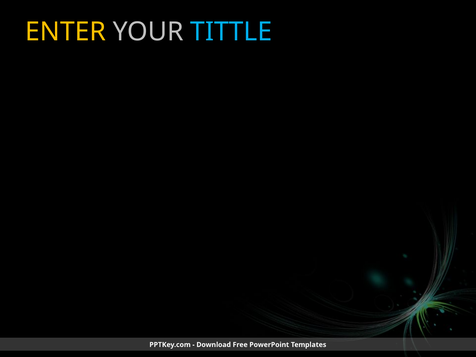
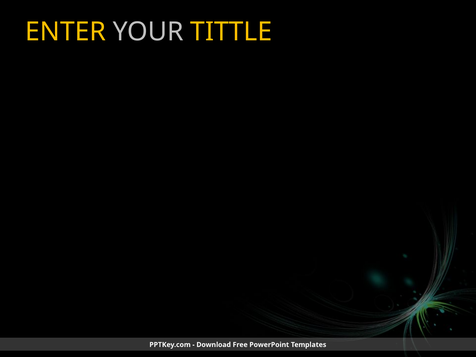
TITTLE colour: light blue -> yellow (231, 32)
